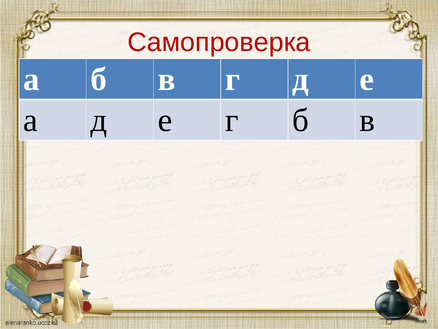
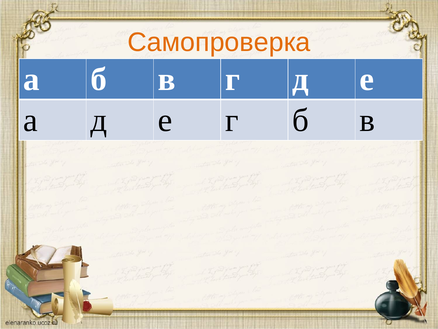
Самопроверка colour: red -> orange (219, 42)
